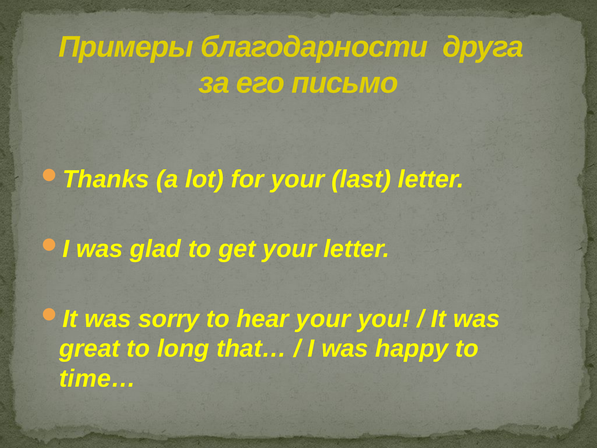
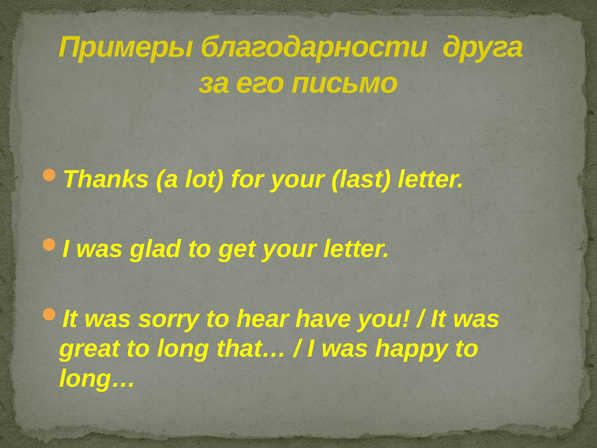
hear your: your -> have (324, 319)
time…: time… -> long… (98, 378)
